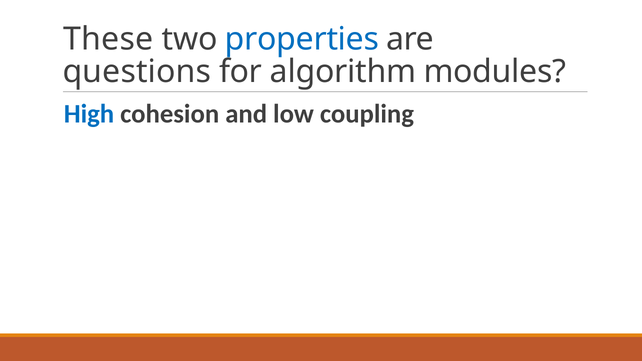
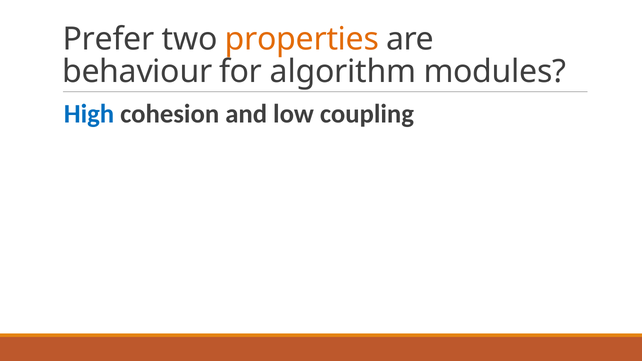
These: These -> Prefer (109, 39)
properties colour: blue -> orange (302, 39)
questions: questions -> behaviour (137, 72)
